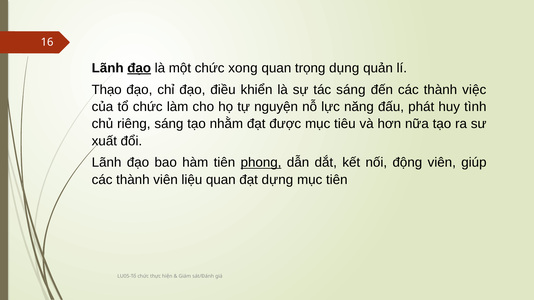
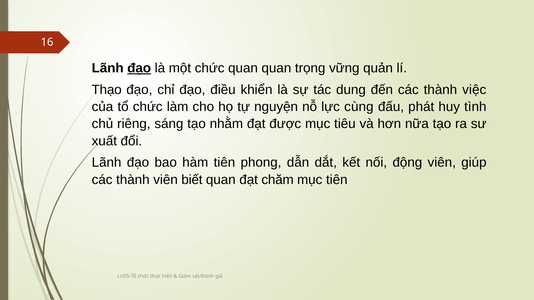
chức xong: xong -> quan (243, 68)
dụng: dụng -> vững (344, 68)
tác sáng: sáng -> dung (351, 90)
năng: năng -> cùng (359, 107)
phong underline: present -> none (261, 163)
liệu: liệu -> biết (192, 180)
dựng: dựng -> chăm (278, 180)
